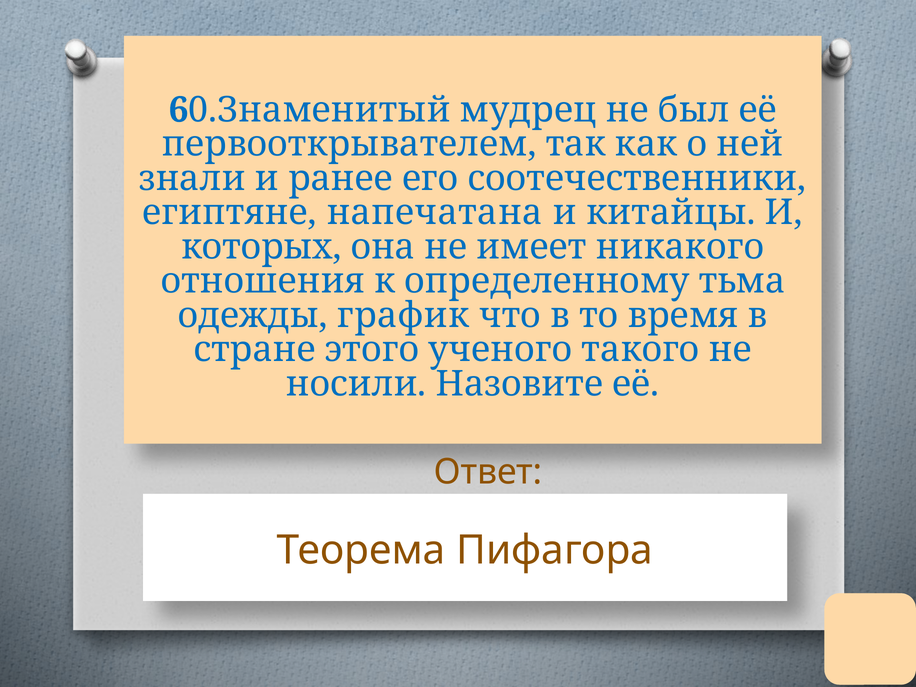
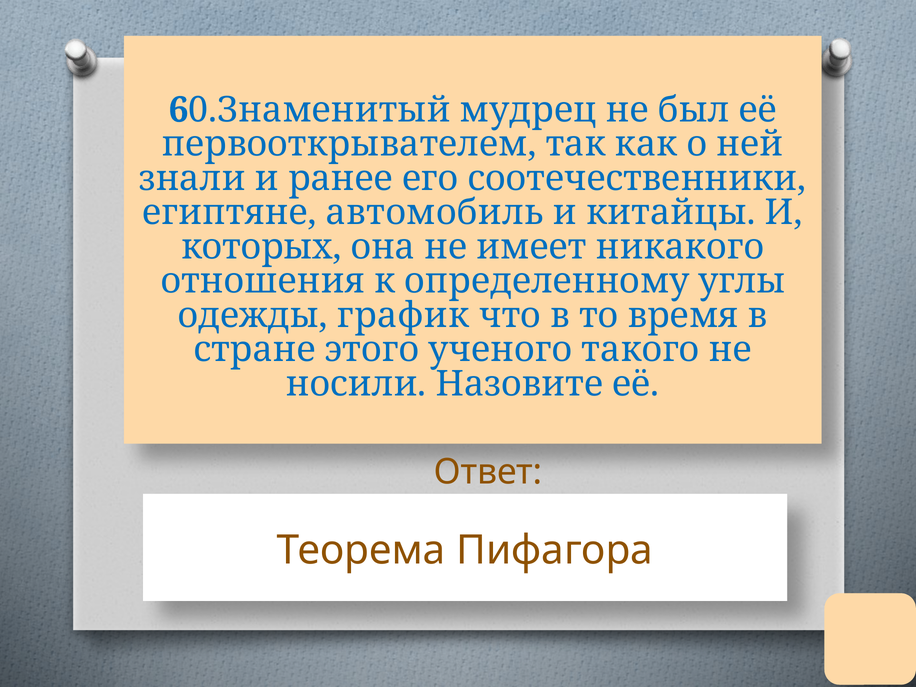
напечатана: напечатана -> автомобиль (435, 213)
тьма: тьма -> углы (742, 281)
